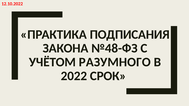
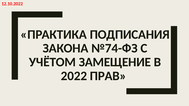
№48-ФЗ: №48-ФЗ -> №74-ФЗ (114, 48)
РАЗУМНОГО: РАЗУМНОГО -> ЗАМЕЩЕНИЕ (115, 62)
СРОК: СРОК -> ПРАВ (108, 76)
